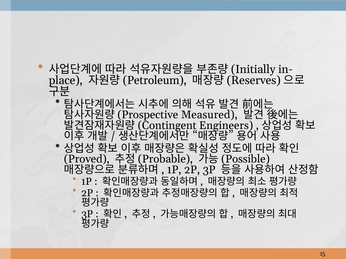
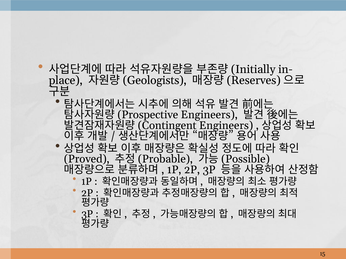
Petroleum: Petroleum -> Geologists (155, 81)
Measured: Measured -> Engineers (209, 115)
